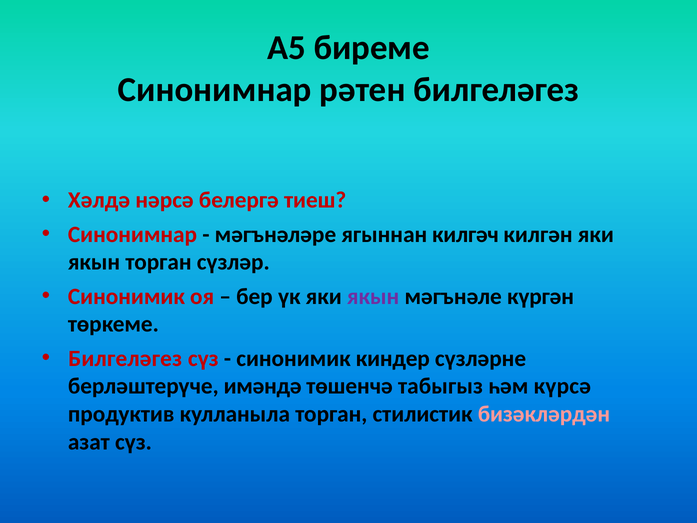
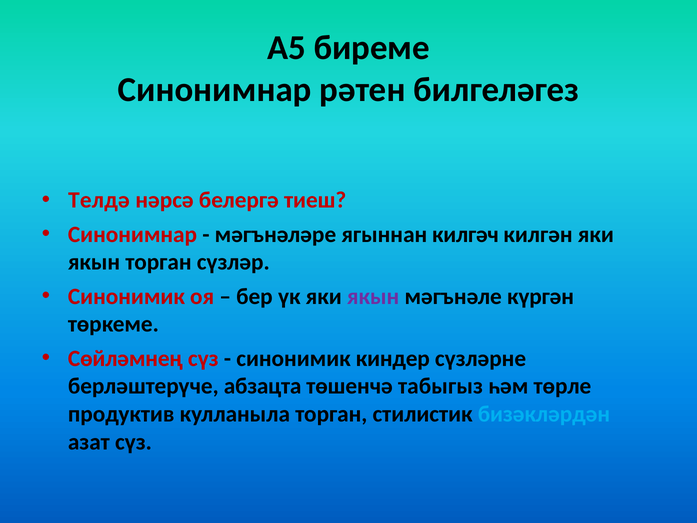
Хәлдә: Хәлдә -> Телдә (99, 200)
Билгеләгез: Билгеләгез -> Сөйләмнең (125, 358)
имәндә: имәндә -> абзацта (263, 386)
күрсә: күрсә -> төрле (562, 386)
бизәкләрдән colour: pink -> light blue (544, 414)
